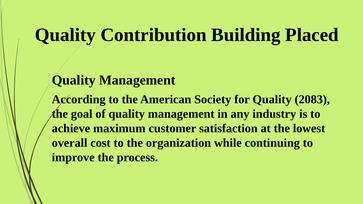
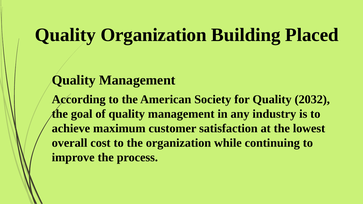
Quality Contribution: Contribution -> Organization (154, 35)
2083: 2083 -> 2032 (312, 99)
